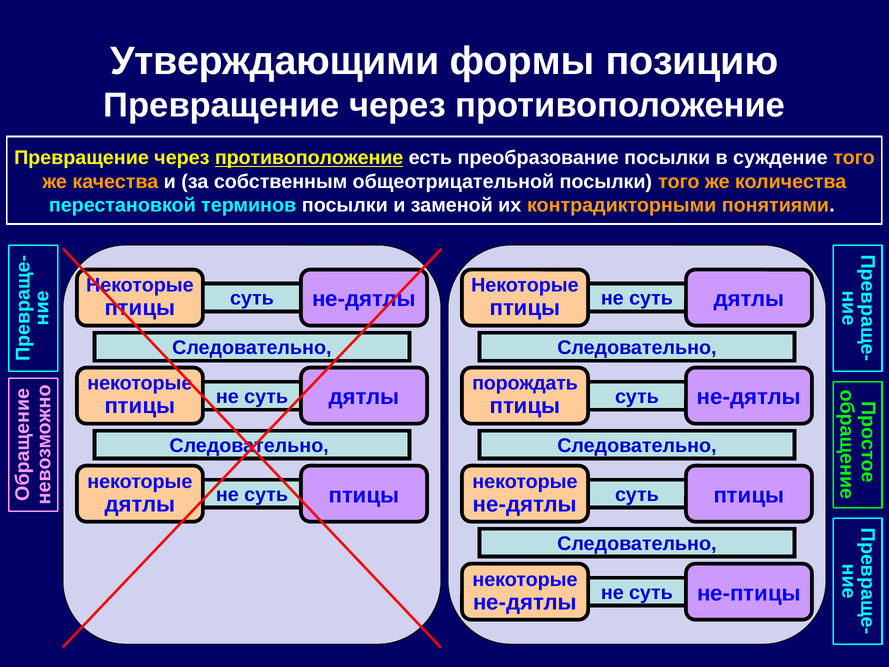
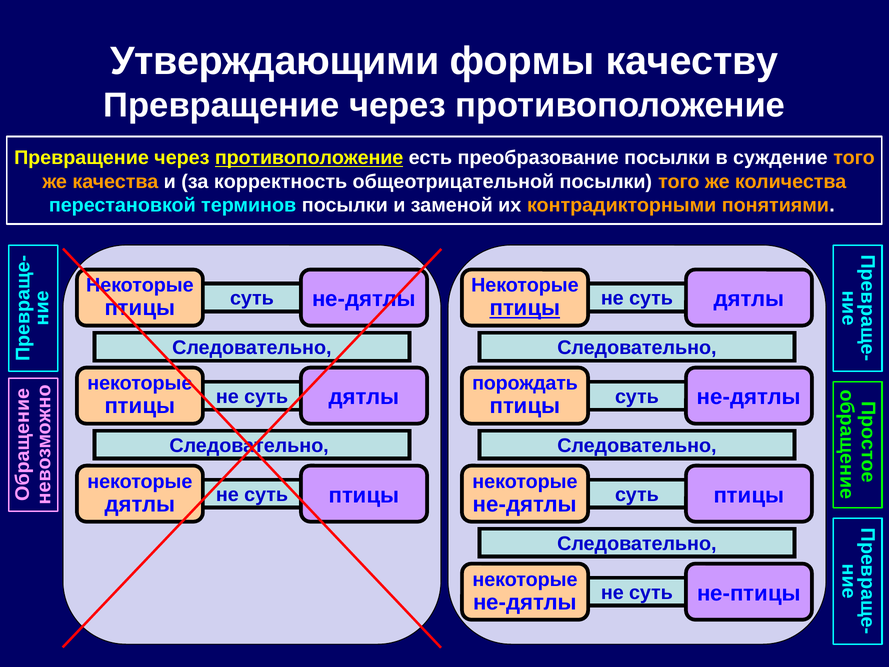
позицию: позицию -> качеству (692, 61)
собственным: собственным -> корректность (281, 182)
птицы underline: none -> present (525, 308)
